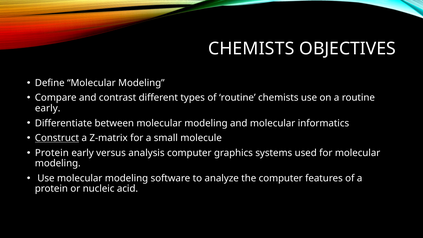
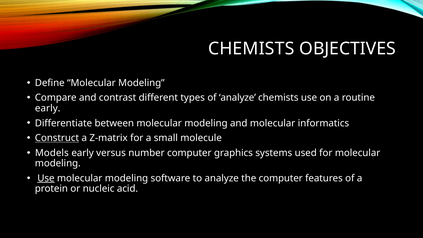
of routine: routine -> analyze (237, 98)
Protein: Protein -> Models (52, 153)
analysis: analysis -> number (146, 153)
Use underline: none -> present (46, 178)
